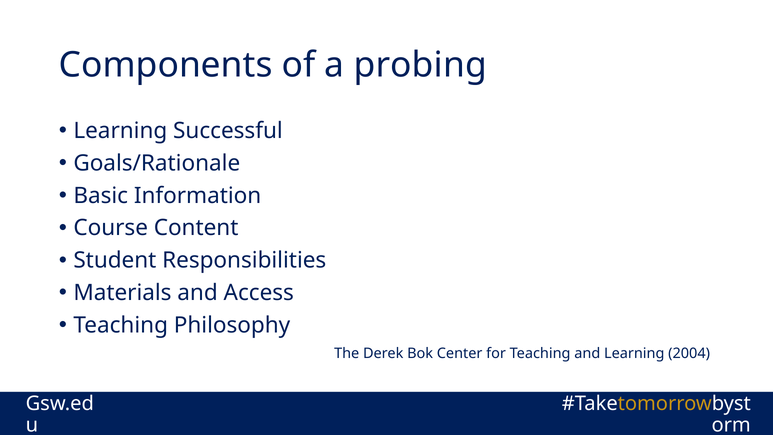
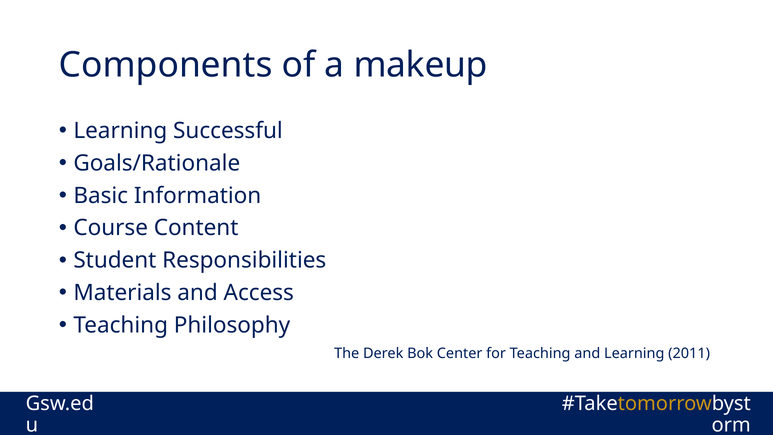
probing: probing -> makeup (421, 65)
2004: 2004 -> 2011 (689, 353)
